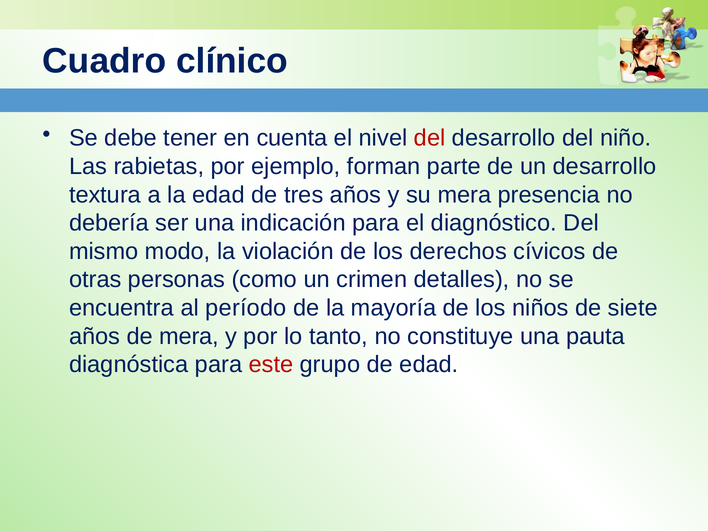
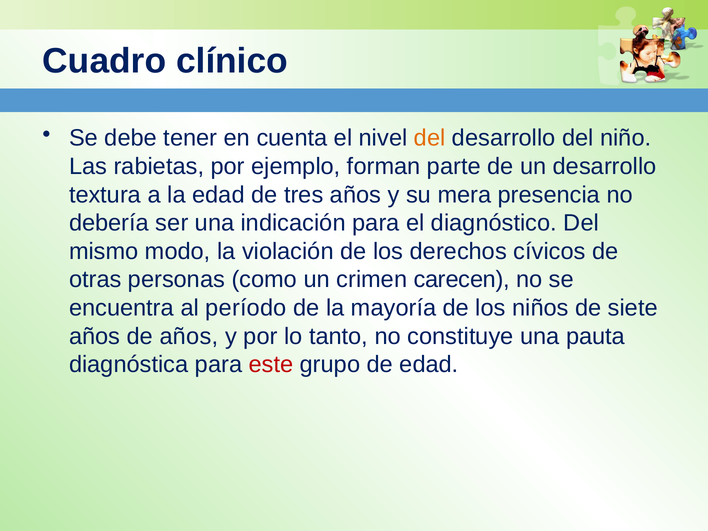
del colour: red -> orange (430, 138)
detalles: detalles -> carecen (462, 280)
de mera: mera -> años (189, 336)
